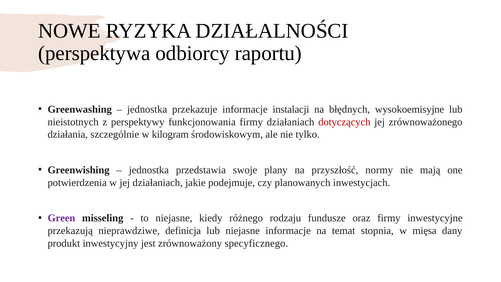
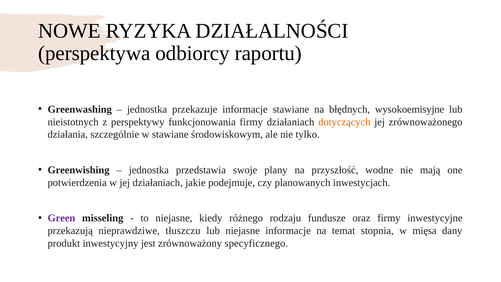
informacje instalacji: instalacji -> stawiane (291, 109)
dotyczących colour: red -> orange (344, 122)
w kilogram: kilogram -> stawiane (170, 134)
normy: normy -> wodne (379, 170)
definicja: definicja -> tłuszczu (183, 231)
